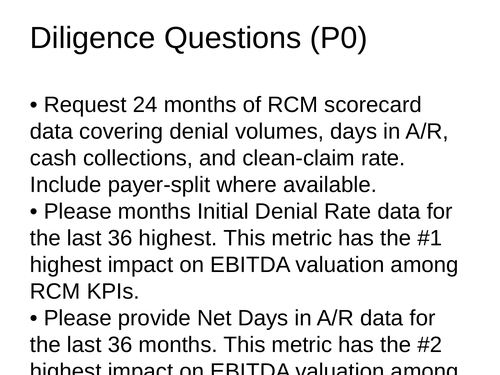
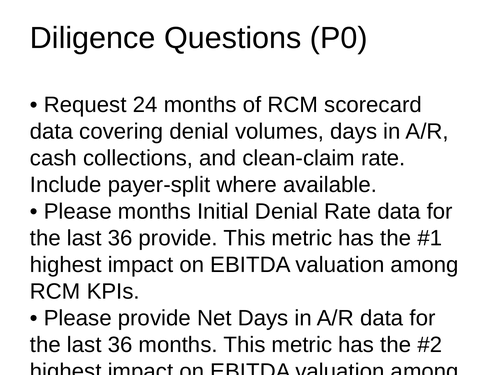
36 highest: highest -> provide (178, 238)
